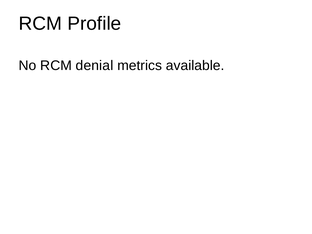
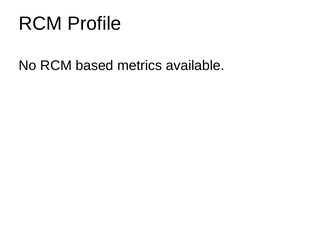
denial: denial -> based (95, 65)
